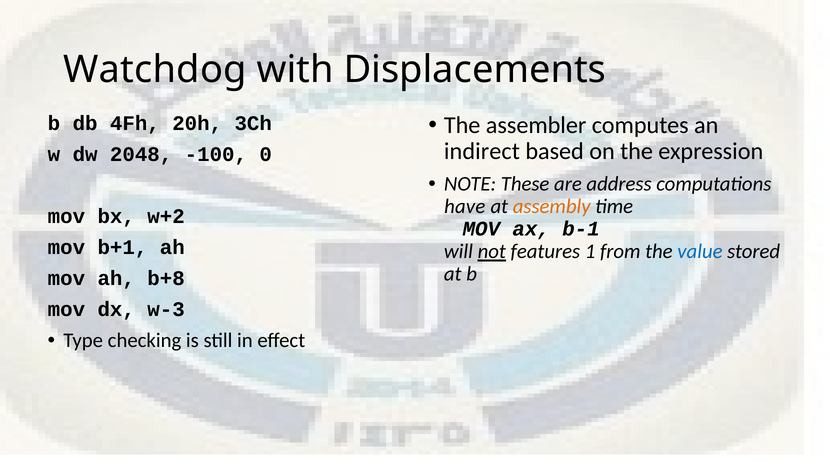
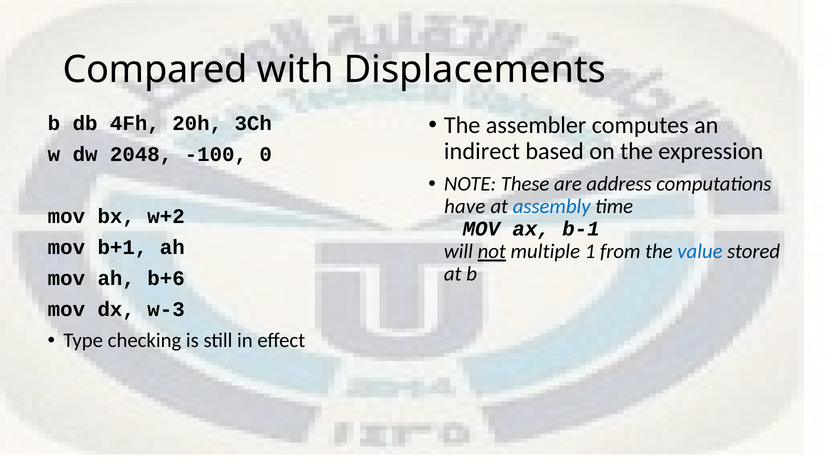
Watchdog: Watchdog -> Compared (155, 70)
assembly colour: orange -> blue (552, 206)
features: features -> multiple (545, 251)
b+8: b+8 -> b+6 (166, 278)
